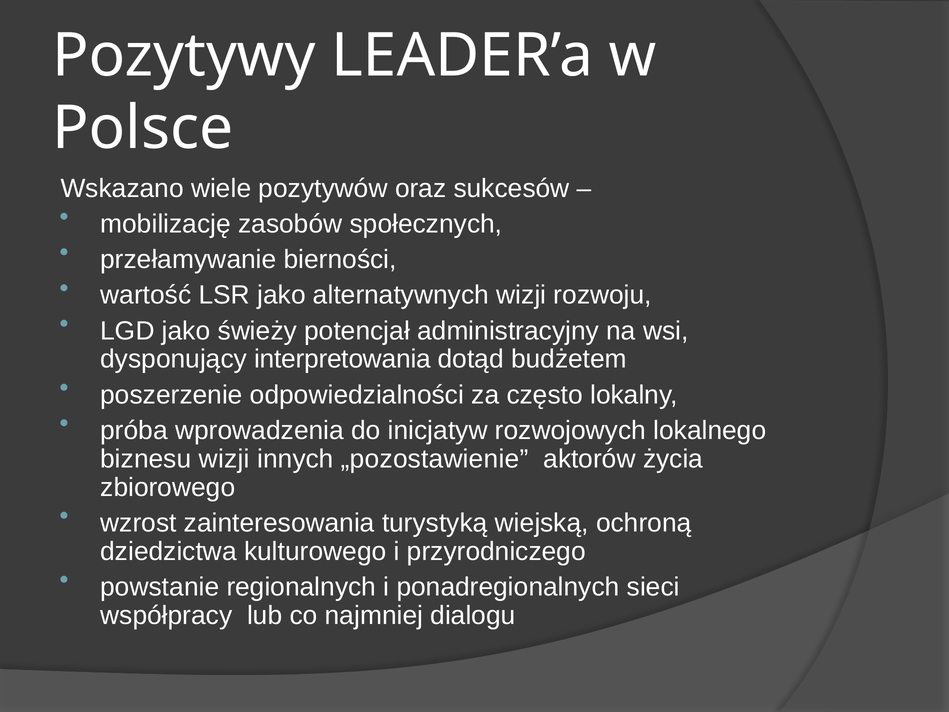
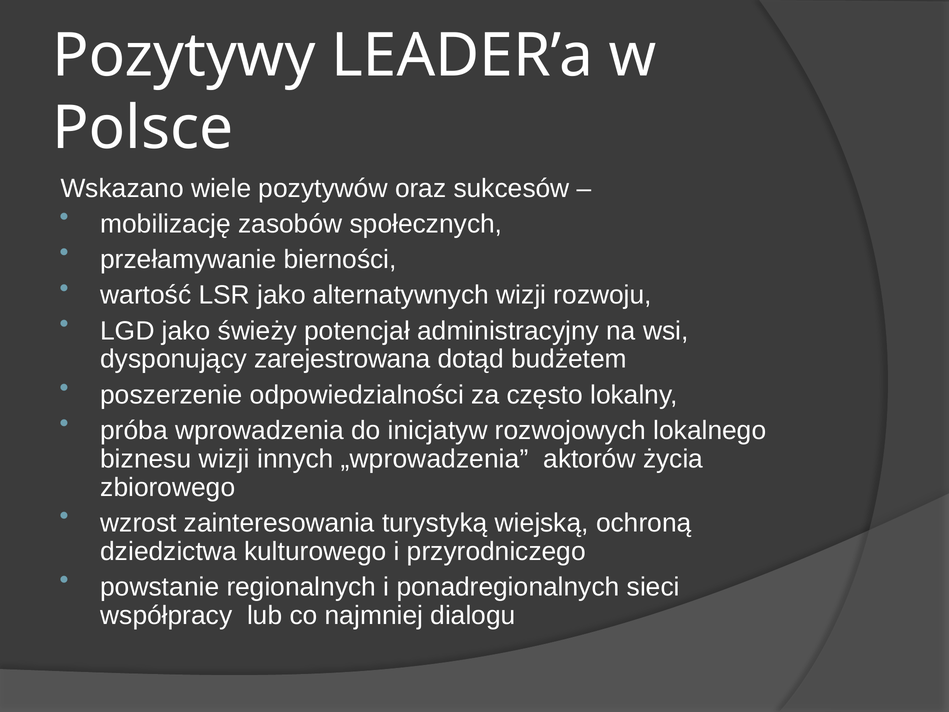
interpretowania: interpretowania -> zarejestrowana (342, 359)
„pozostawienie: „pozostawienie -> „wprowadzenia (435, 459)
